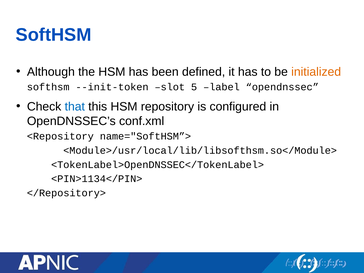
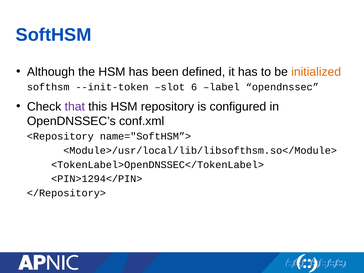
5: 5 -> 6 (194, 87)
that colour: blue -> purple (75, 107)
<PIN>1134</PIN>: <PIN>1134</PIN> -> <PIN>1294</PIN> (97, 179)
